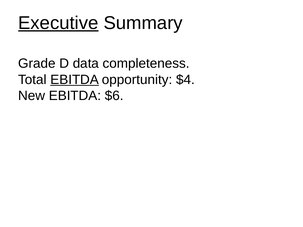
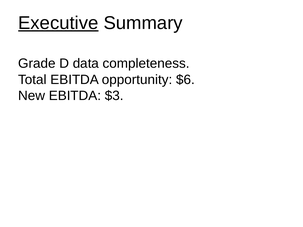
EBITDA underline: present -> none (75, 80)
$4: $4 -> $6 (185, 80)
$6: $6 -> $3 (114, 96)
